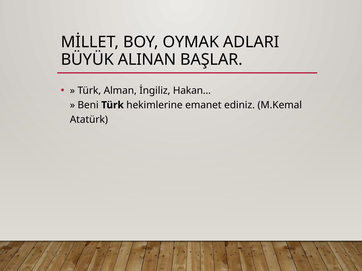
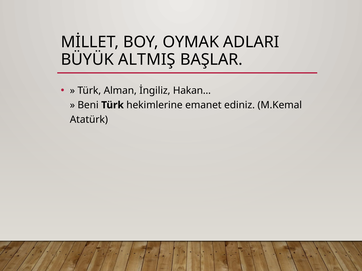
ALINAN: ALINAN -> ALTMIŞ (147, 60)
